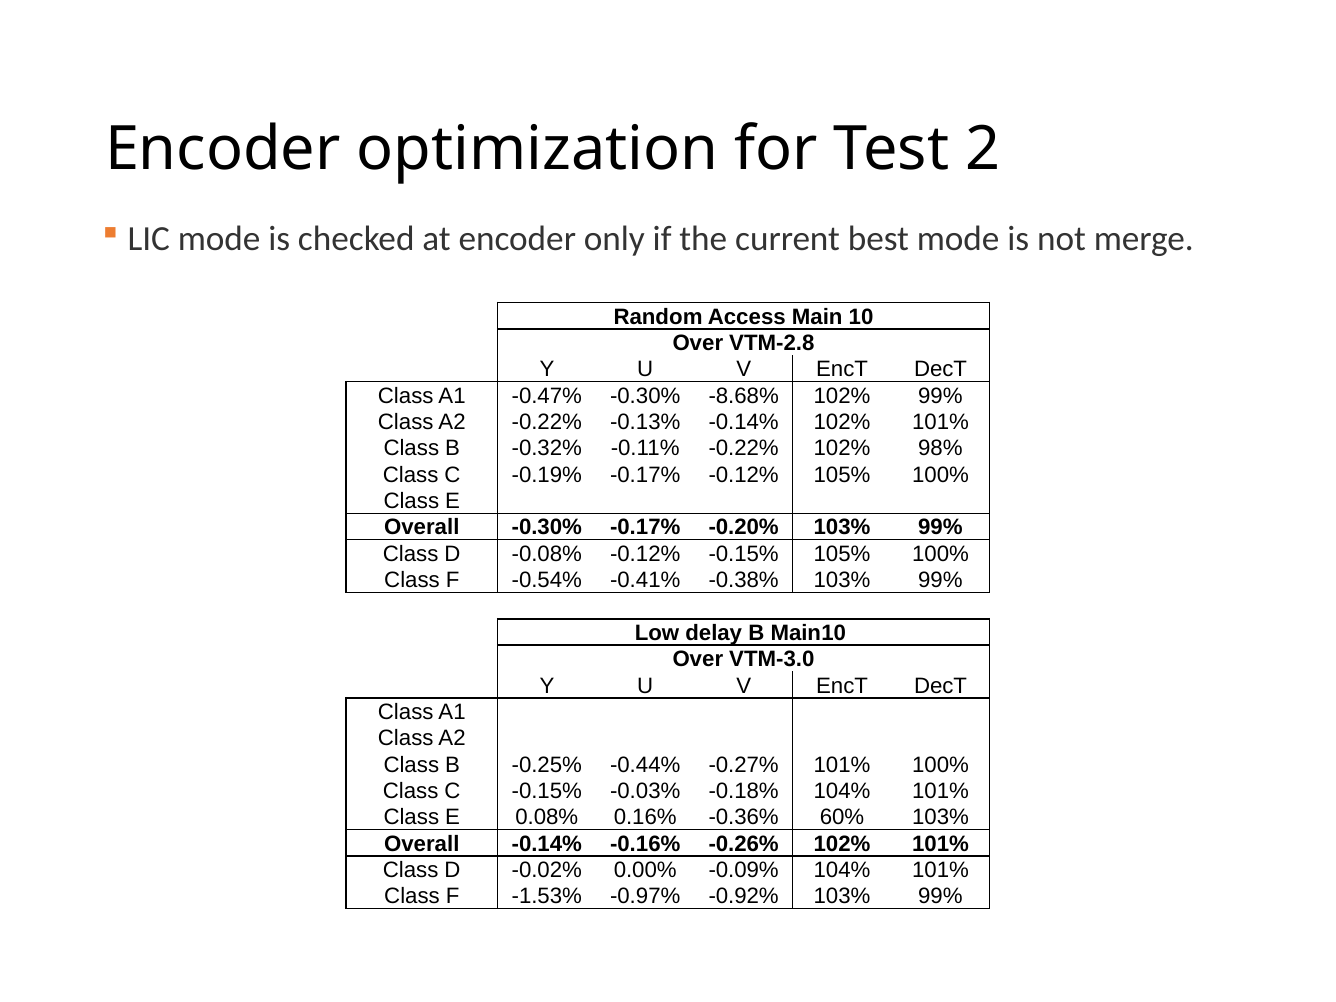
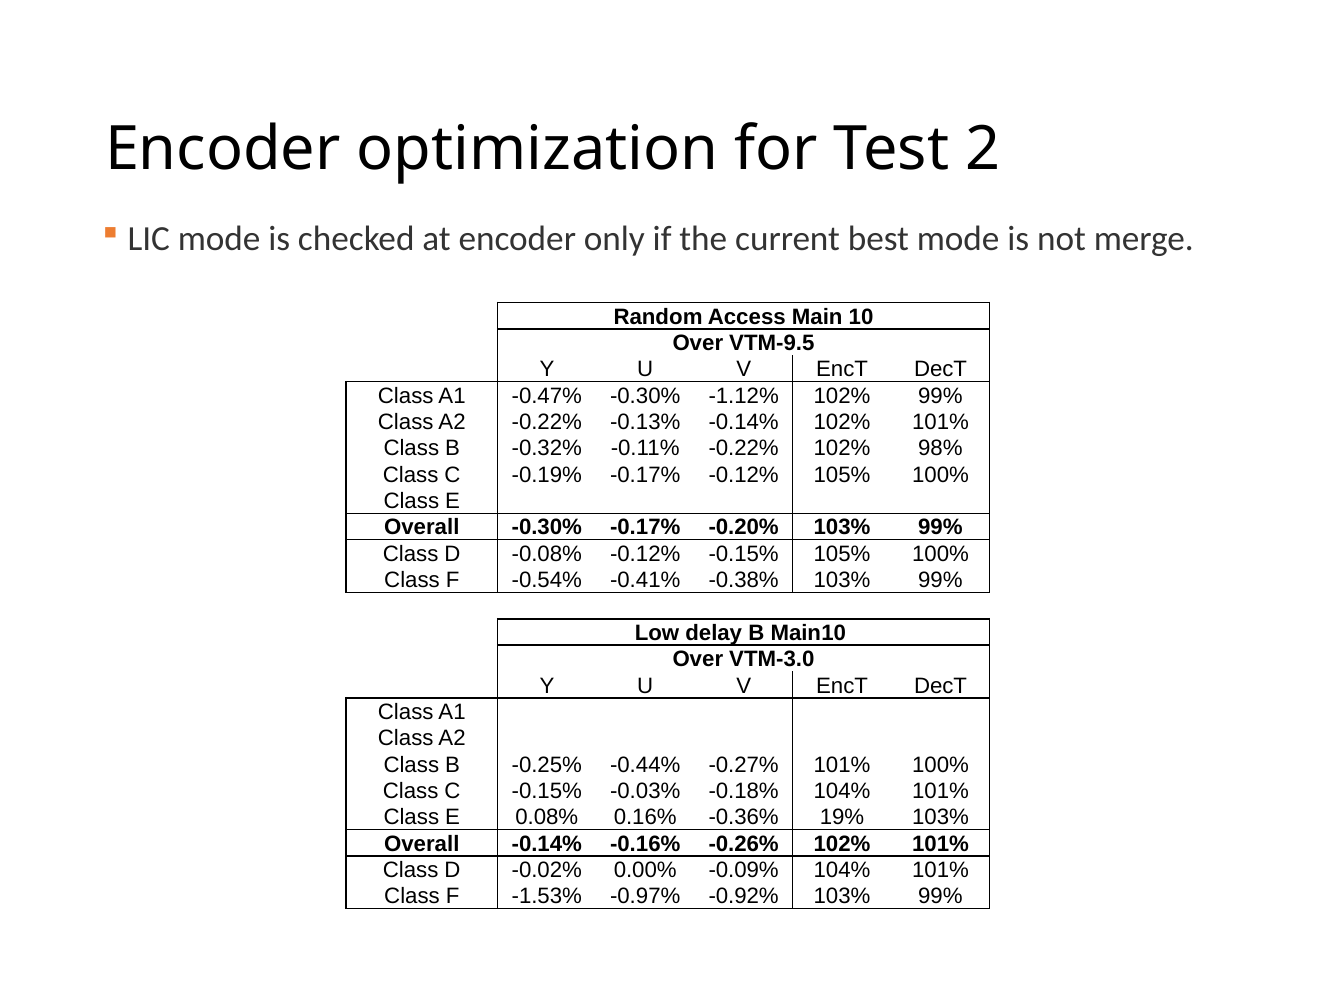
VTM-2.8: VTM-2.8 -> VTM-9.5 (772, 343)
-8.68%: -8.68% -> -1.12% (744, 396)
60%: 60% -> 19% (842, 817)
